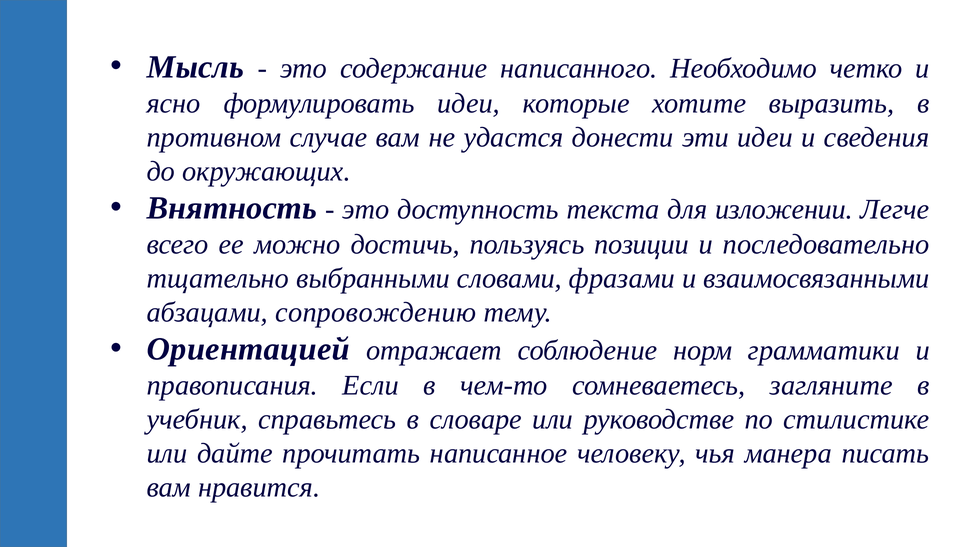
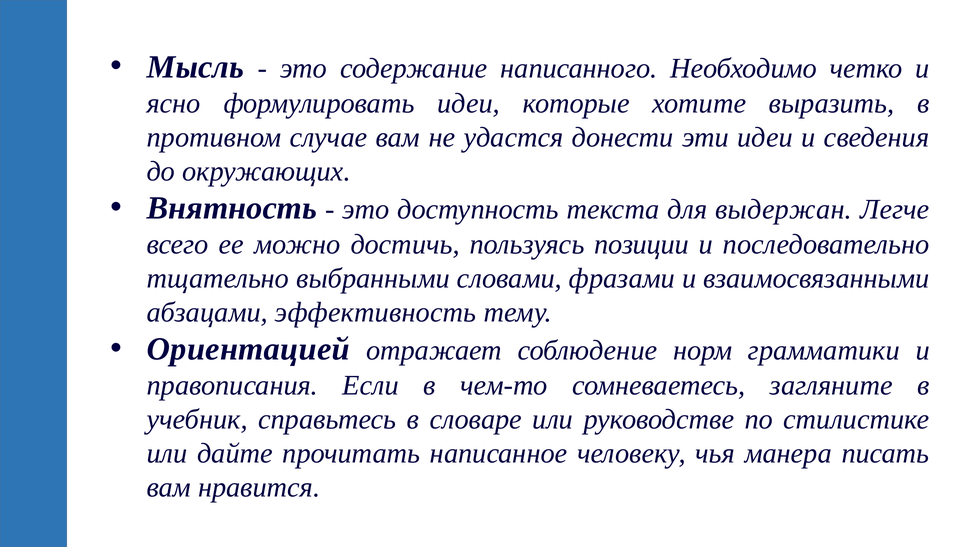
изложении: изложении -> выдержан (784, 209)
сопровождению: сопровождению -> эффективность (376, 313)
